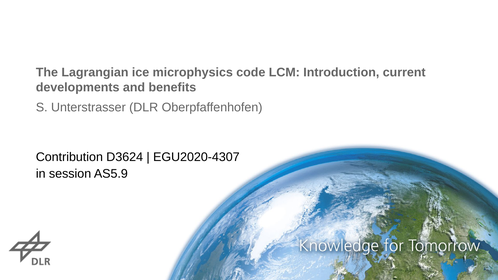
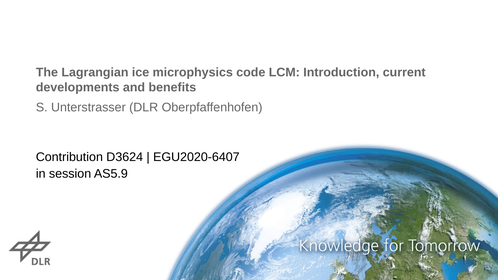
EGU2020-4307: EGU2020-4307 -> EGU2020-6407 (196, 157)
